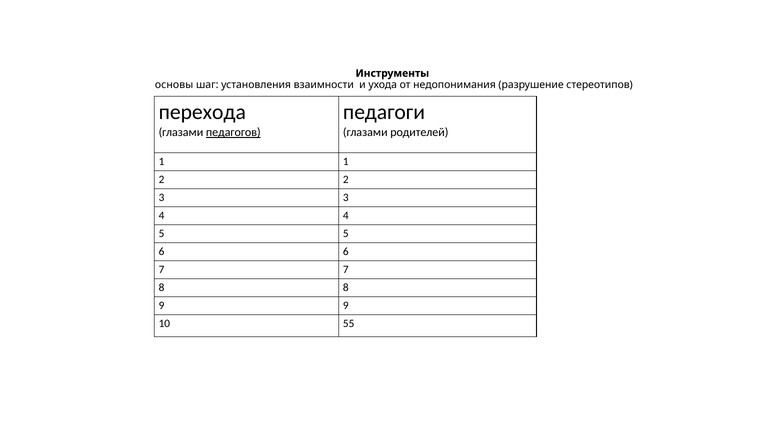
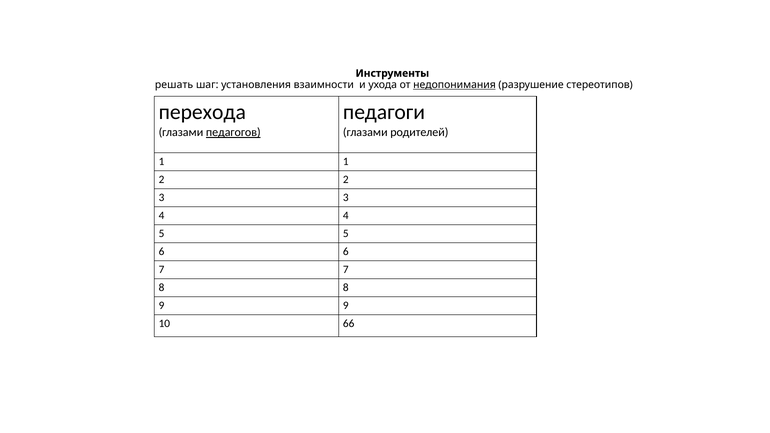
основы: основы -> решать (174, 85)
недопонимания underline: none -> present (455, 85)
55: 55 -> 66 (349, 324)
